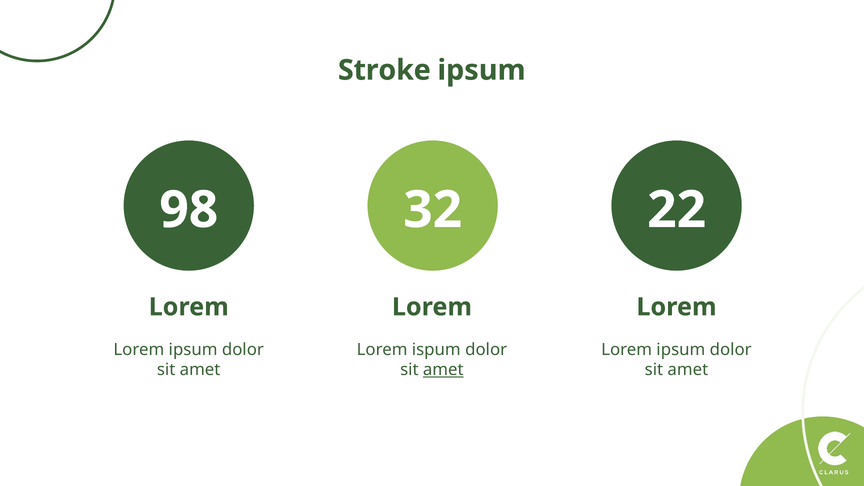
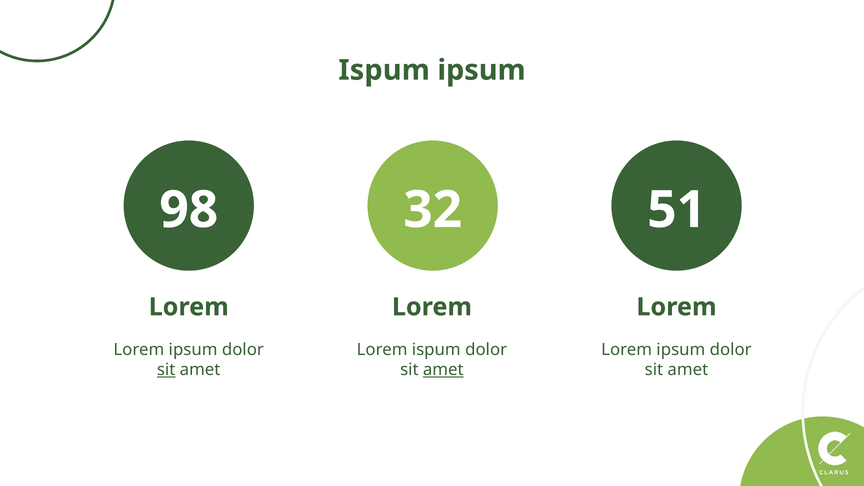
Stroke: Stroke -> Ispum (384, 70)
22: 22 -> 51 (677, 210)
sit underline: none -> present (166, 370)
